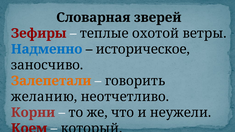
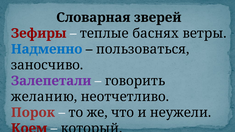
охотой: охотой -> баснях (156, 33)
историческое: историческое -> пользоваться (143, 49)
Залепетали colour: orange -> purple (51, 81)
Корни: Корни -> Порок (33, 113)
